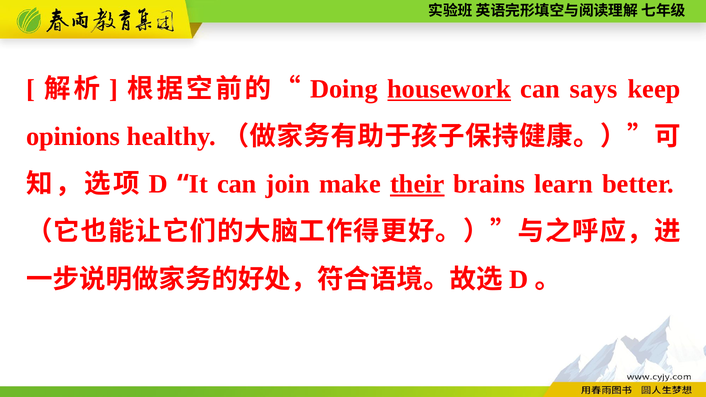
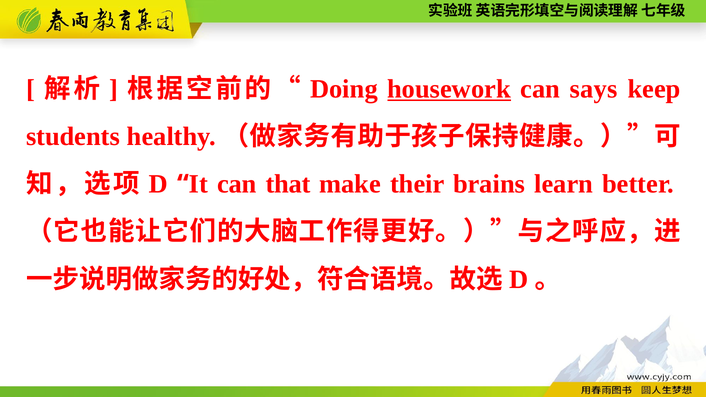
opinions: opinions -> students (73, 137)
join: join -> that (288, 184)
their underline: present -> none (417, 184)
